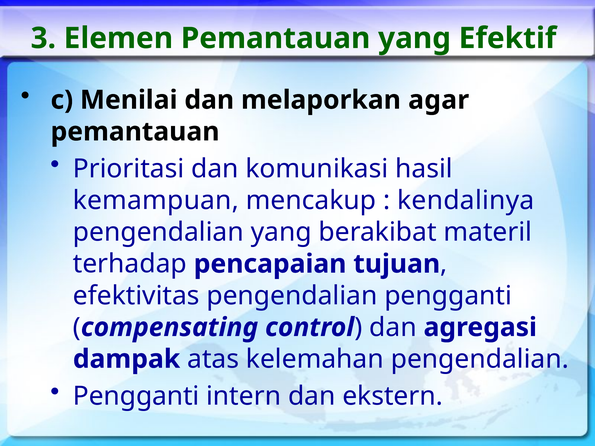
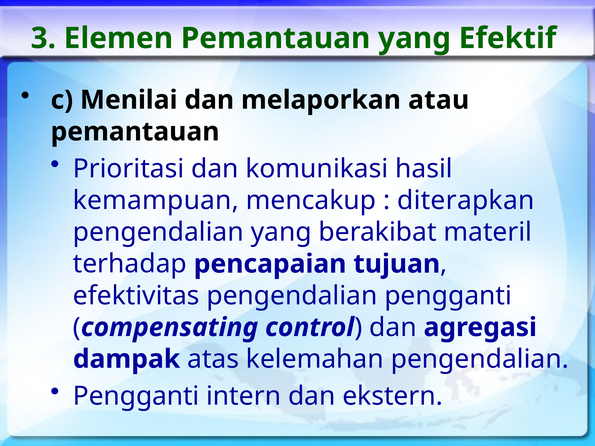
agar: agar -> atau (439, 100)
kendalinya: kendalinya -> diterapkan (466, 201)
